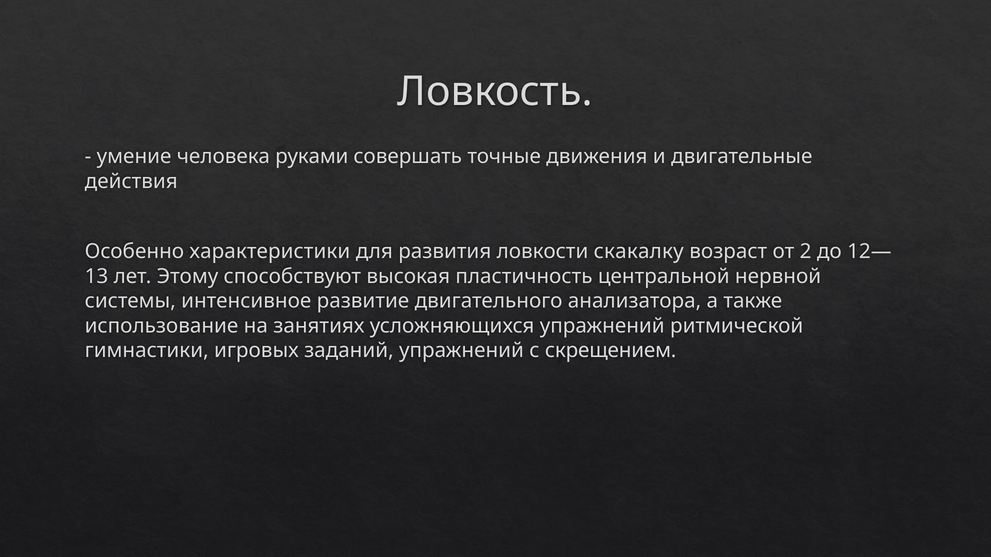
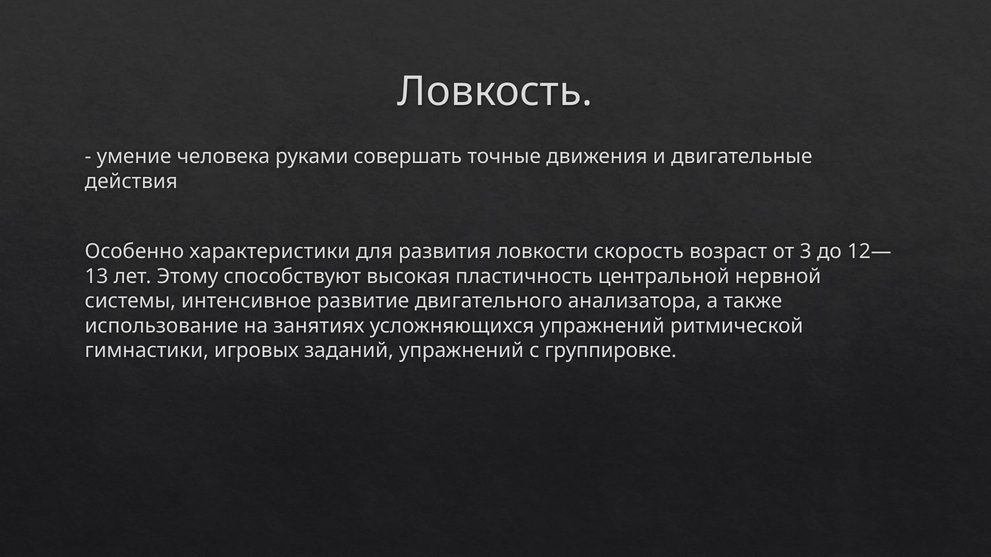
скакалку: скакалку -> скорость (639, 252)
2: 2 -> 3 (806, 252)
скрещением: скрещением -> группировке (611, 351)
